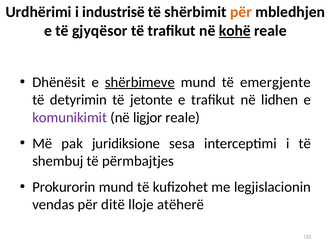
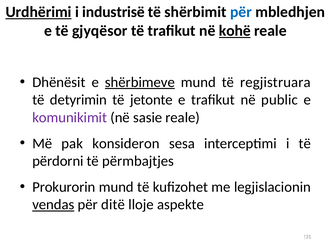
Urdhërimi underline: none -> present (39, 12)
për colour: orange -> blue (241, 12)
emergjente: emergjente -> regjistruara (275, 82)
lidhen: lidhen -> public (280, 100)
ligjor: ligjor -> sasie (148, 118)
juridiksione: juridiksione -> konsideron (126, 144)
shembuj: shembuj -> përdorni (58, 161)
vendas underline: none -> present (53, 205)
atëherë: atëherë -> aspekte (181, 205)
